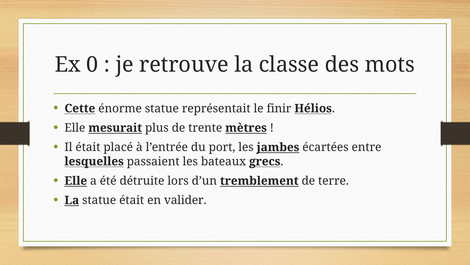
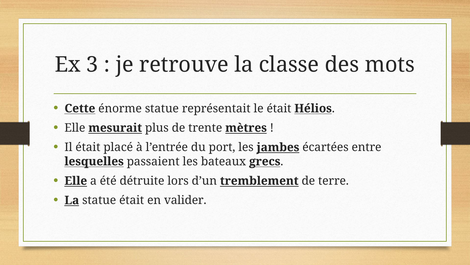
0: 0 -> 3 (92, 65)
le finir: finir -> était (279, 108)
